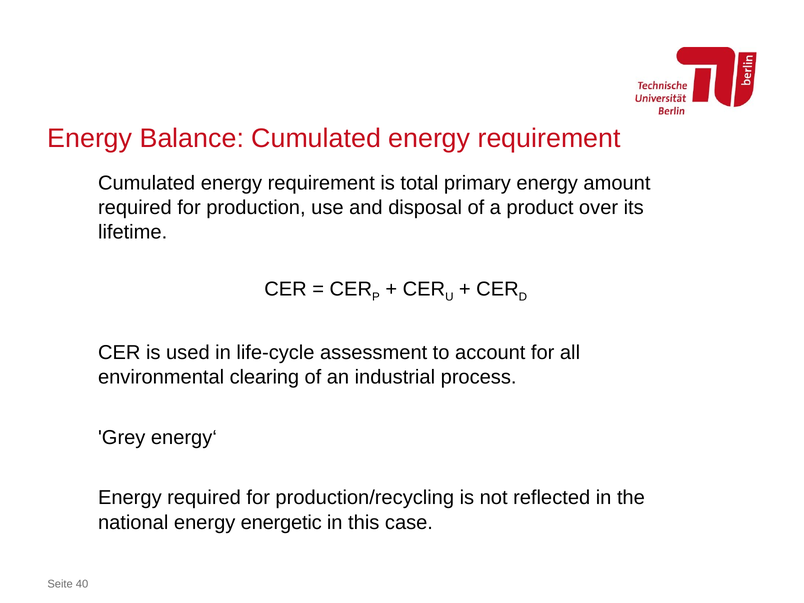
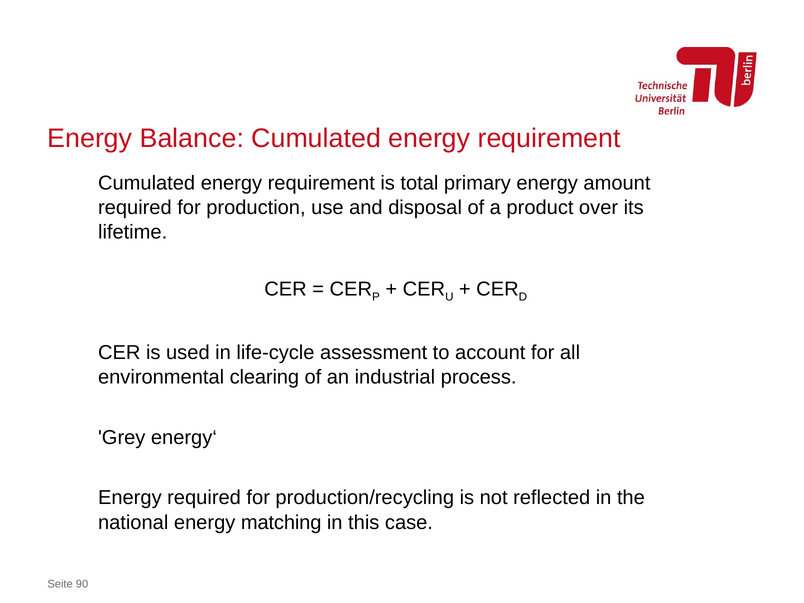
energetic: energetic -> matching (281, 522)
40: 40 -> 90 (82, 584)
